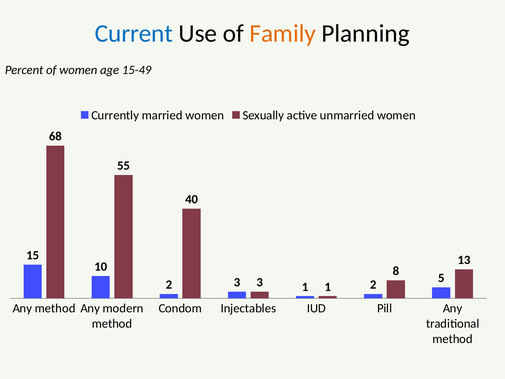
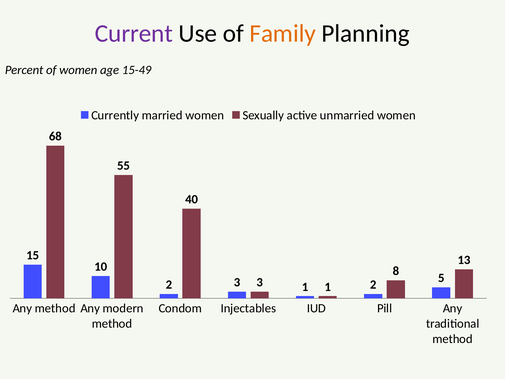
Current colour: blue -> purple (134, 33)
